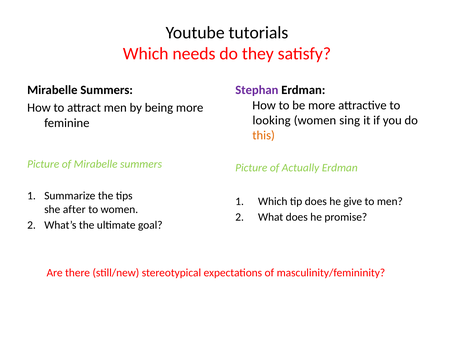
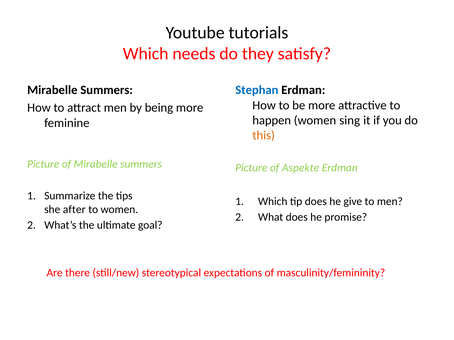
Stephan colour: purple -> blue (257, 90)
looking: looking -> happen (272, 121)
Actually: Actually -> Aspekte (300, 168)
